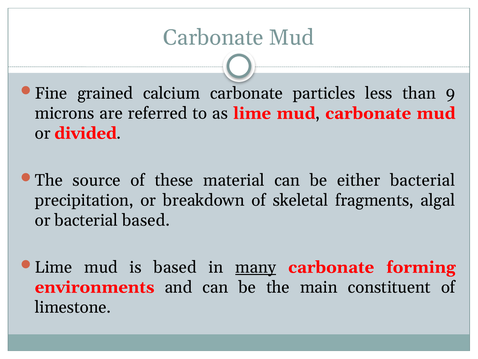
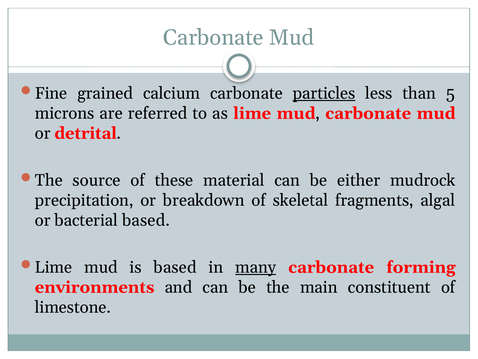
particles underline: none -> present (324, 93)
9: 9 -> 5 (450, 93)
divided: divided -> detrital (86, 133)
either bacterial: bacterial -> mudrock (423, 180)
